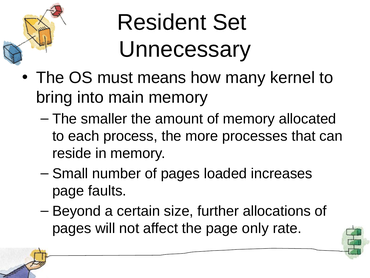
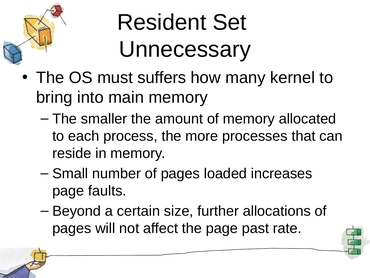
means: means -> suffers (162, 78)
only: only -> past (255, 228)
